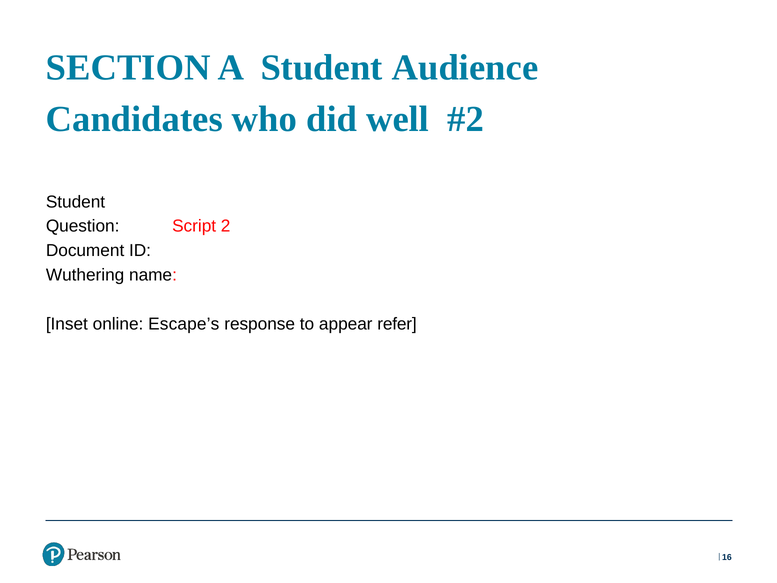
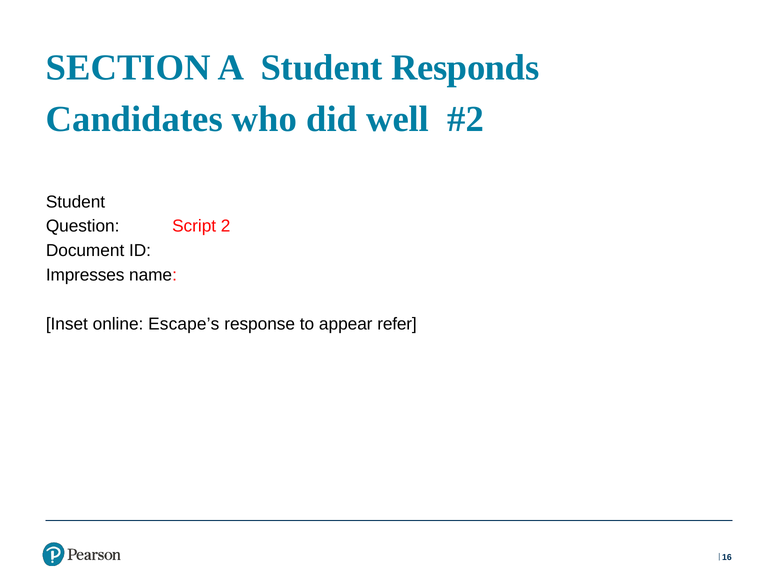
Audience: Audience -> Responds (465, 68)
Wuthering: Wuthering -> Impresses (85, 275)
